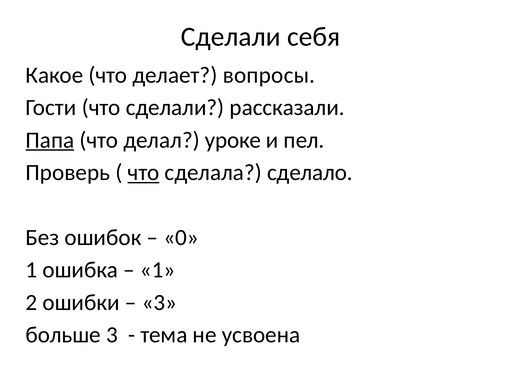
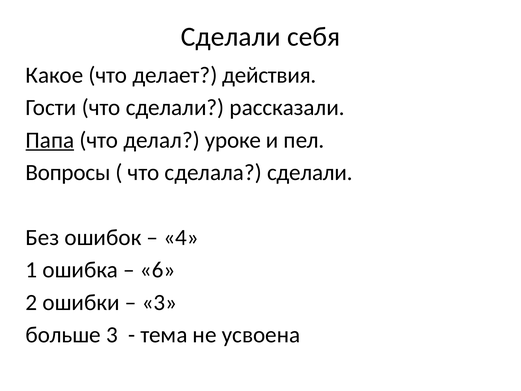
вопросы: вопросы -> действия (269, 75)
Проверь: Проверь -> Вопросы (68, 172)
что underline: present -> none (144, 172)
сделала сделало: сделало -> сделали (310, 172)
0: 0 -> 4 (181, 237)
1: 1 -> 6 (158, 270)
